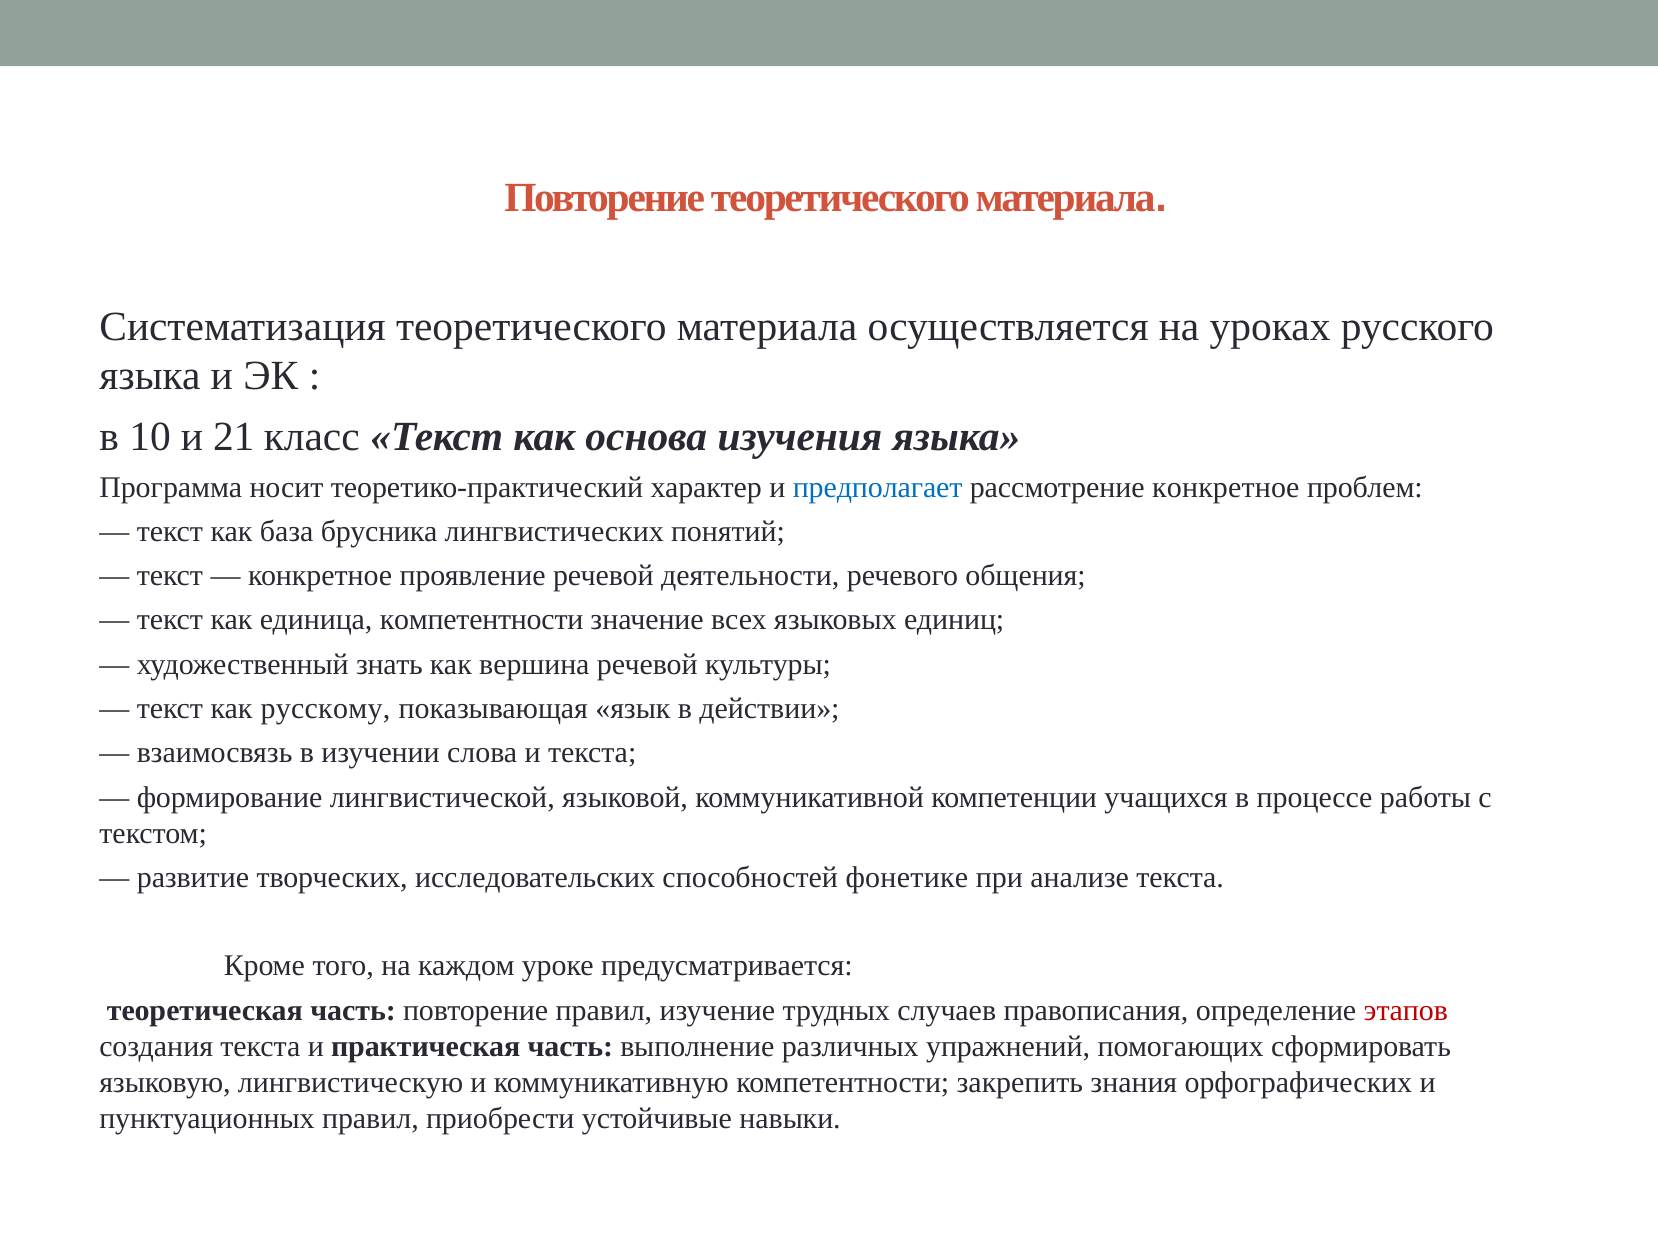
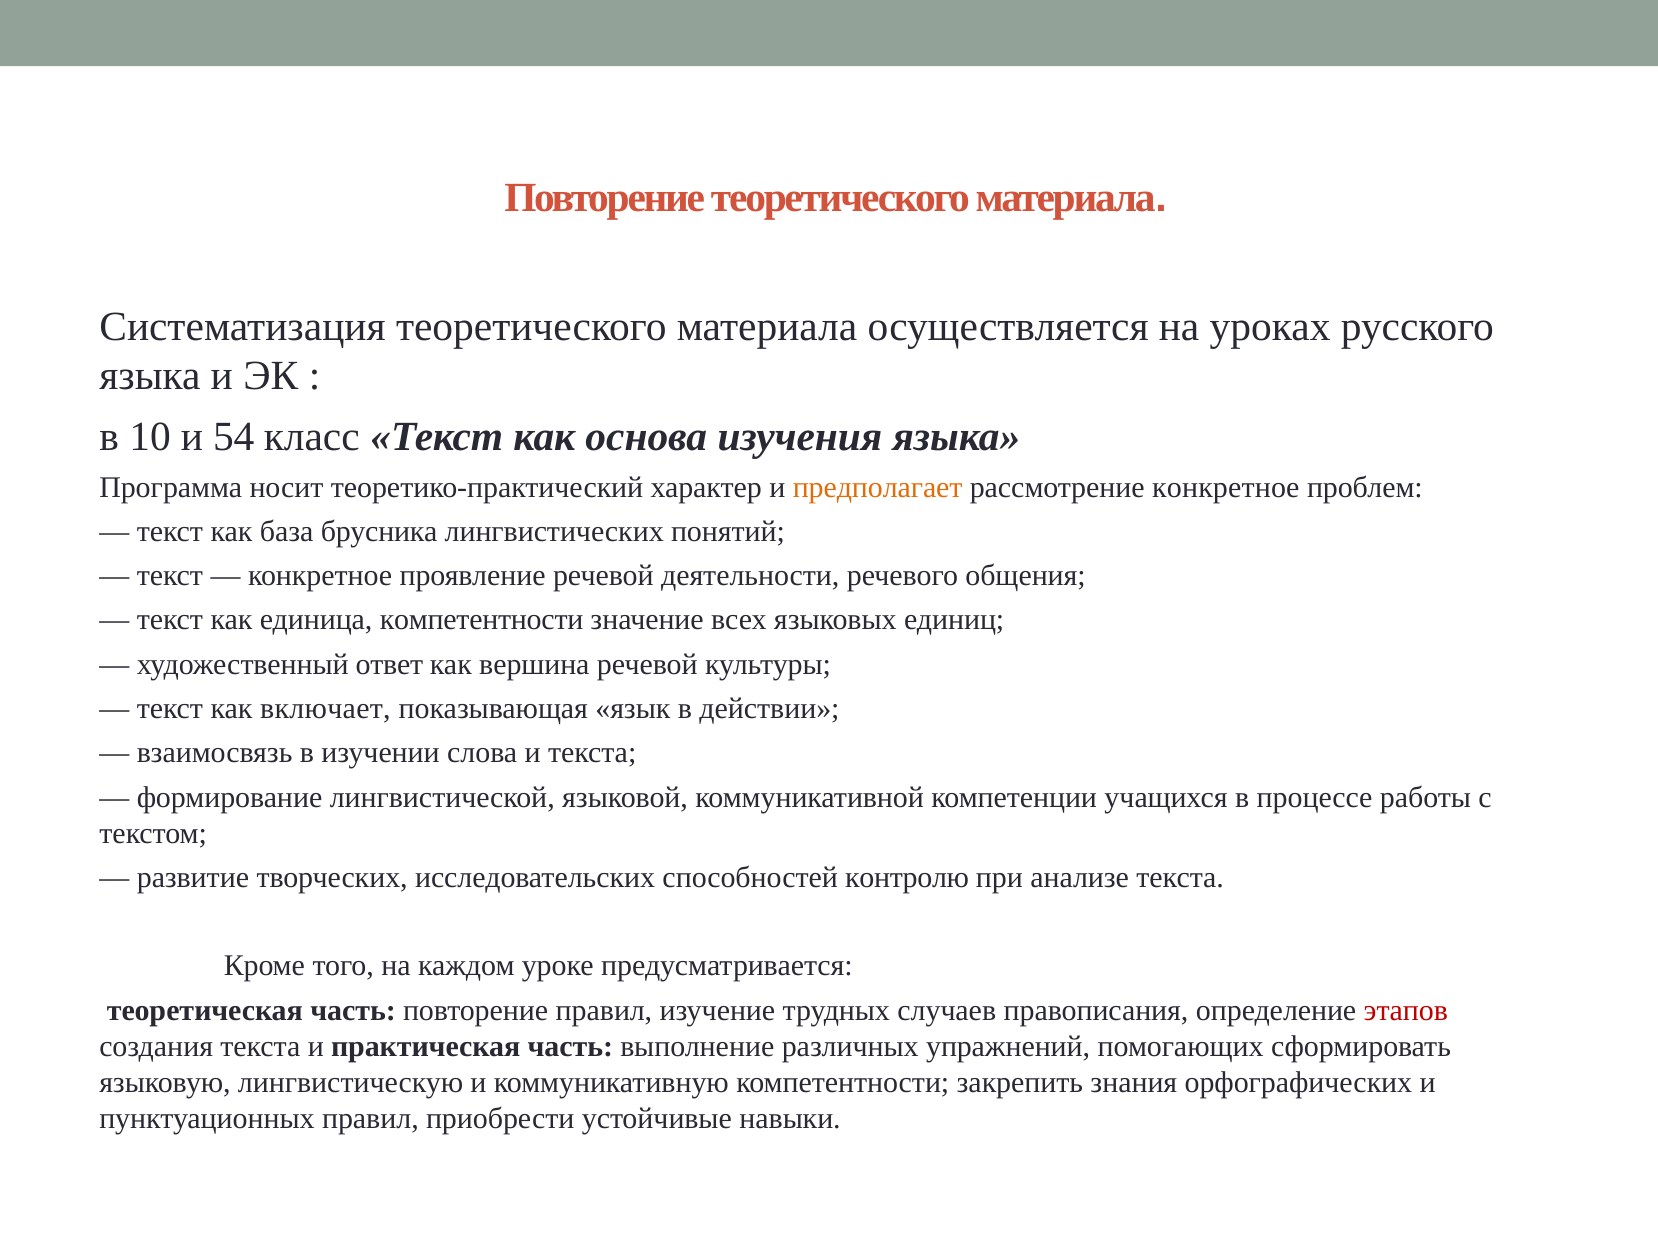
21: 21 -> 54 (234, 437)
предполагает colour: blue -> orange (878, 487)
знать: знать -> ответ (389, 664)
русскому: русскому -> включает (325, 708)
фонетике: фонетике -> контролю (907, 877)
